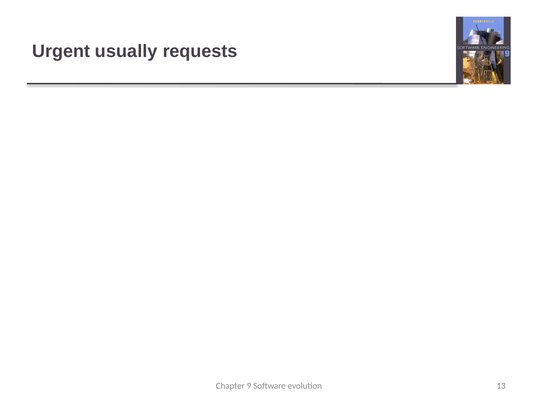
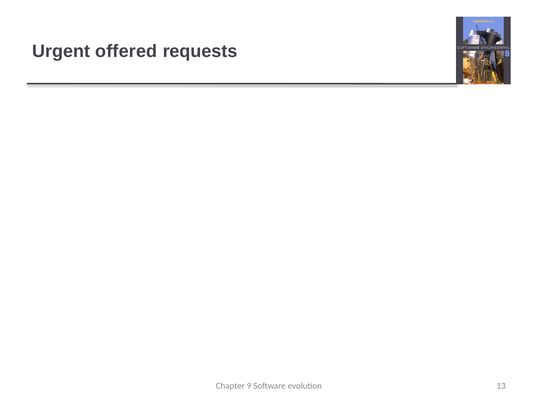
usually: usually -> offered (126, 51)
